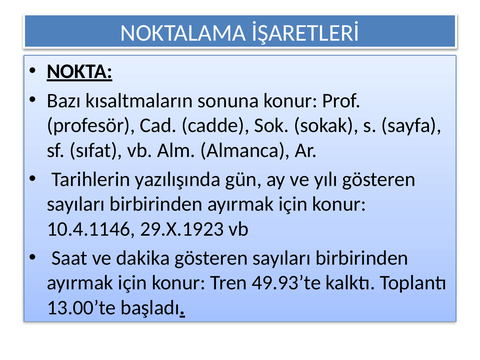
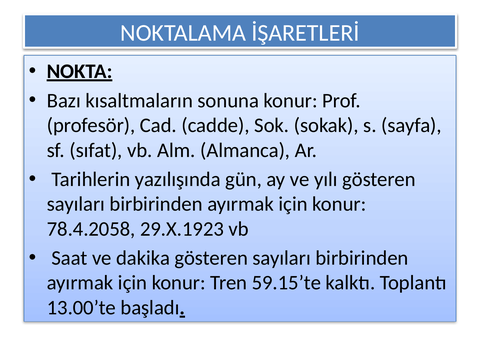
10.4.1146: 10.4.1146 -> 78.4.2058 (91, 229)
49.93’te: 49.93’te -> 59.15’te (286, 283)
